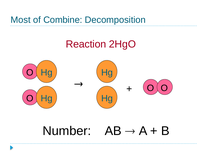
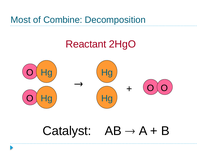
Reaction: Reaction -> Reactant (86, 44)
Number: Number -> Catalyst (67, 131)
